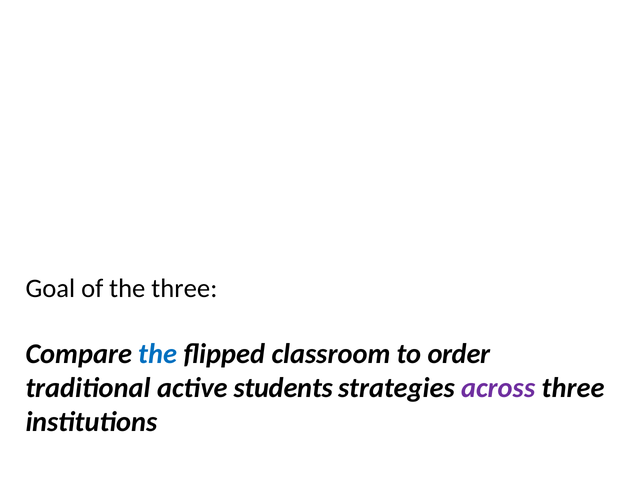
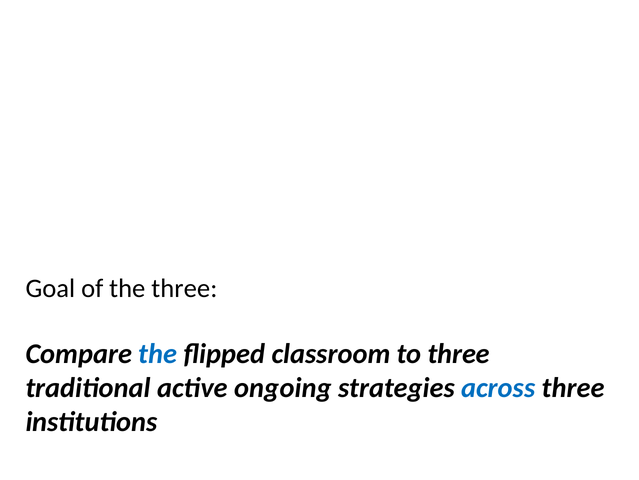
to order: order -> three (459, 353)
students: students -> ongoing (283, 387)
across colour: purple -> blue (498, 387)
